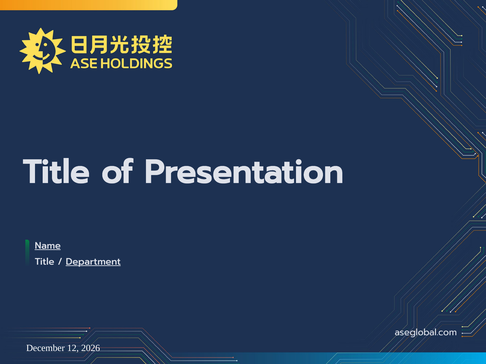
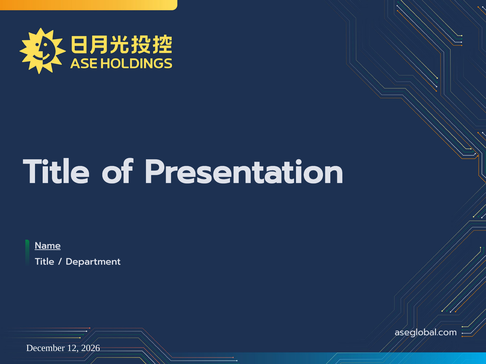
Department underline: present -> none (93, 262)
